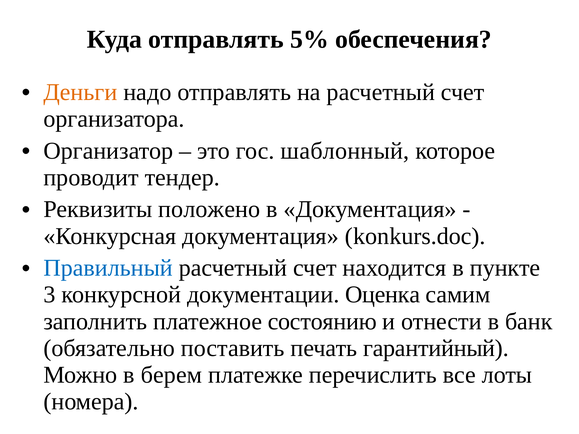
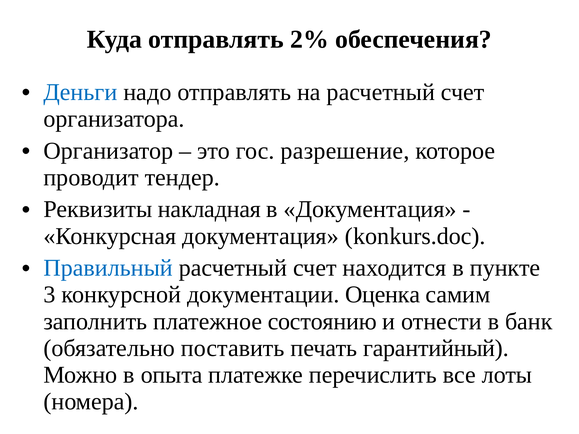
5%: 5% -> 2% (309, 39)
Деньги colour: orange -> blue (80, 92)
шаблонный: шаблонный -> разрешение (345, 151)
положено: положено -> накладная (209, 209)
берем: берем -> опыта (172, 375)
